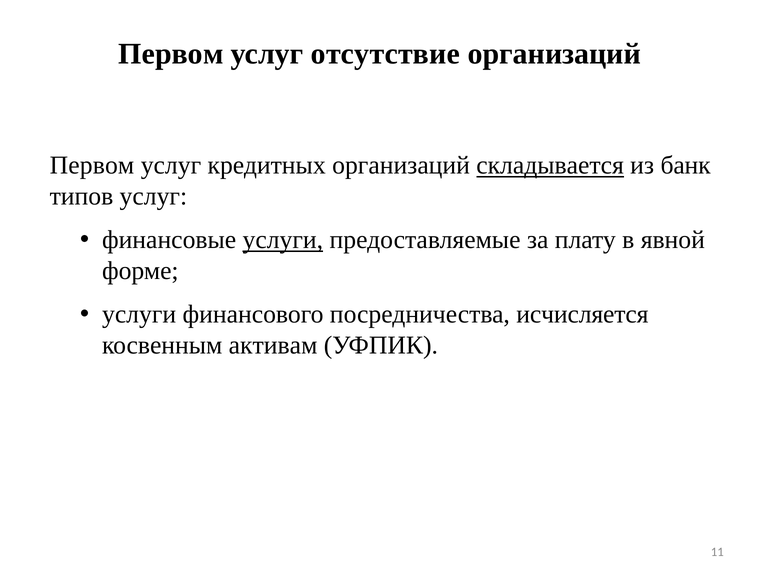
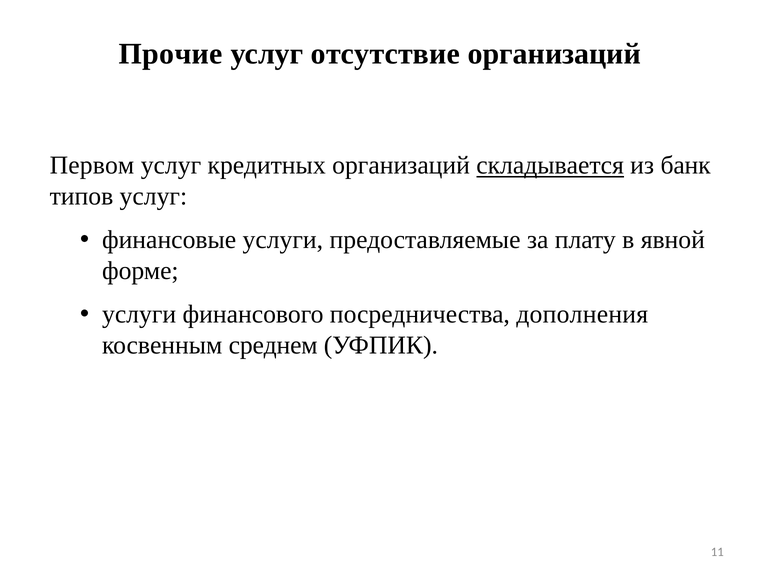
Первом: Первом -> Прочие (171, 54)
услуги underline: present -> none (283, 240)
исчисляется: исчисляется -> дополнения (582, 314)
активам: активам -> среднем (273, 345)
